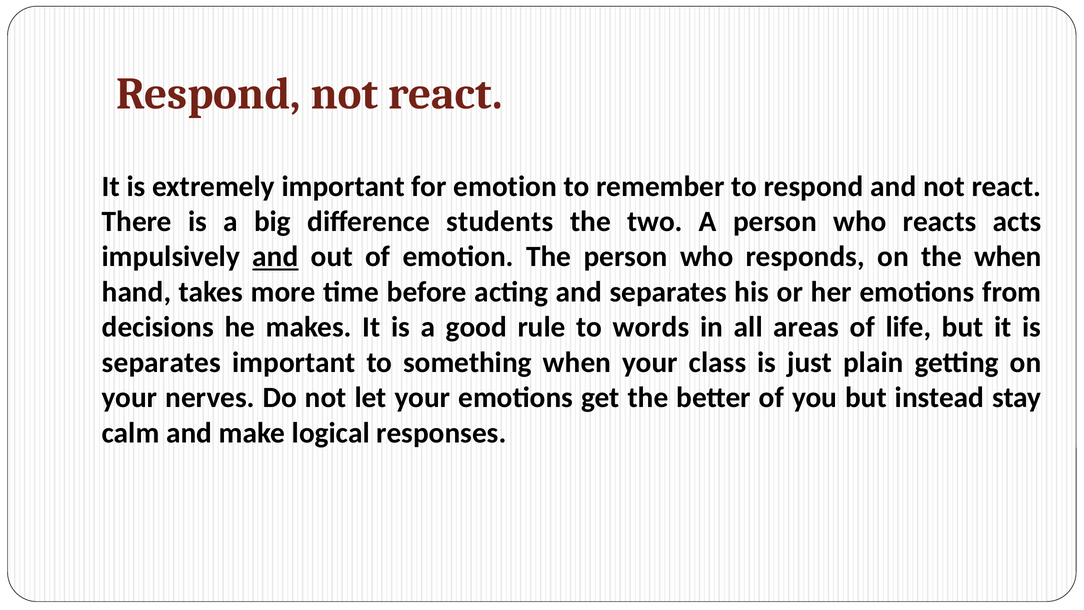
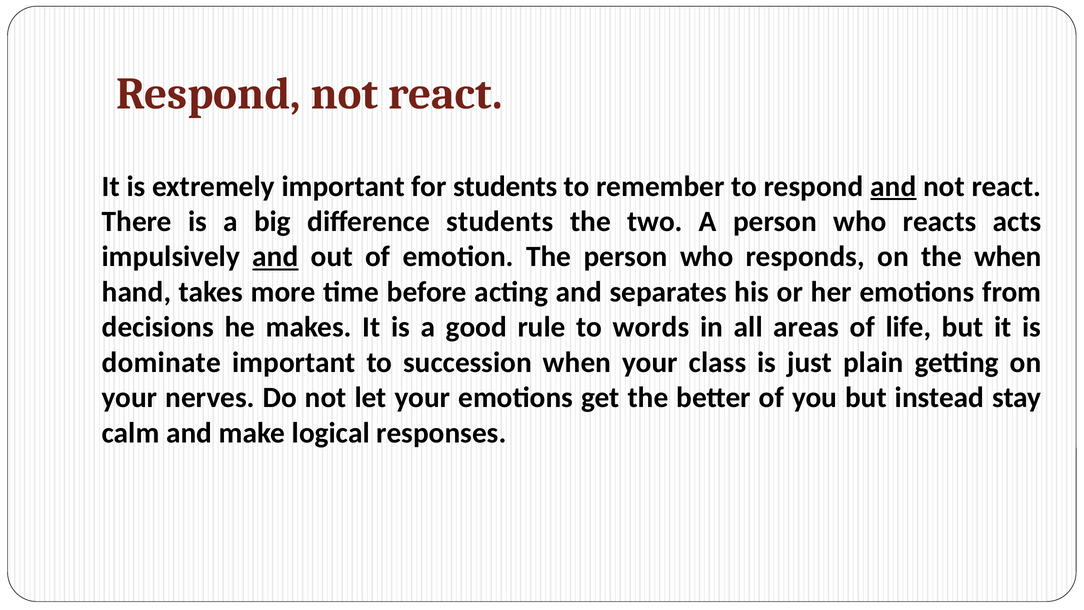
for emotion: emotion -> students (505, 186)
and underline: none -> present (893, 186)
separates: separates -> dominate (161, 362)
something: something -> succession (467, 362)
